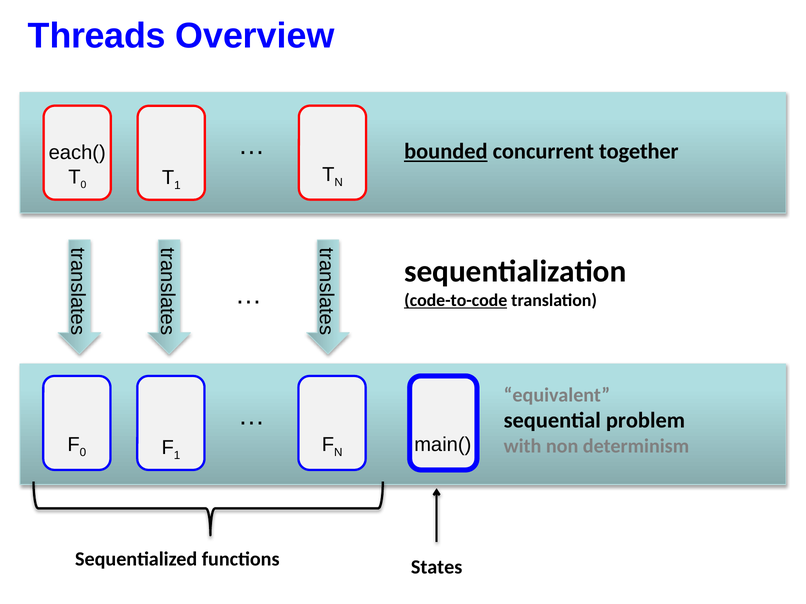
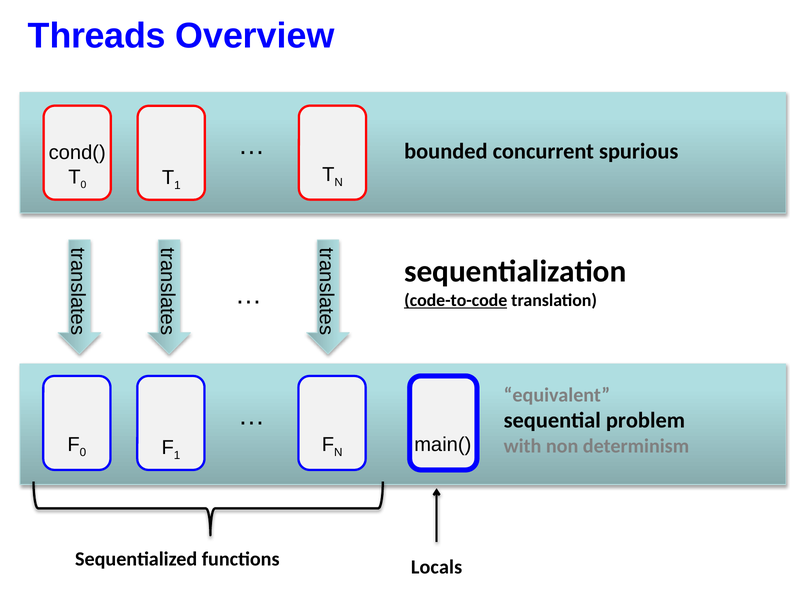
bounded underline: present -> none (446, 152)
together: together -> spurious (639, 152)
each(: each( -> cond( (77, 153)
States: States -> Locals (437, 568)
